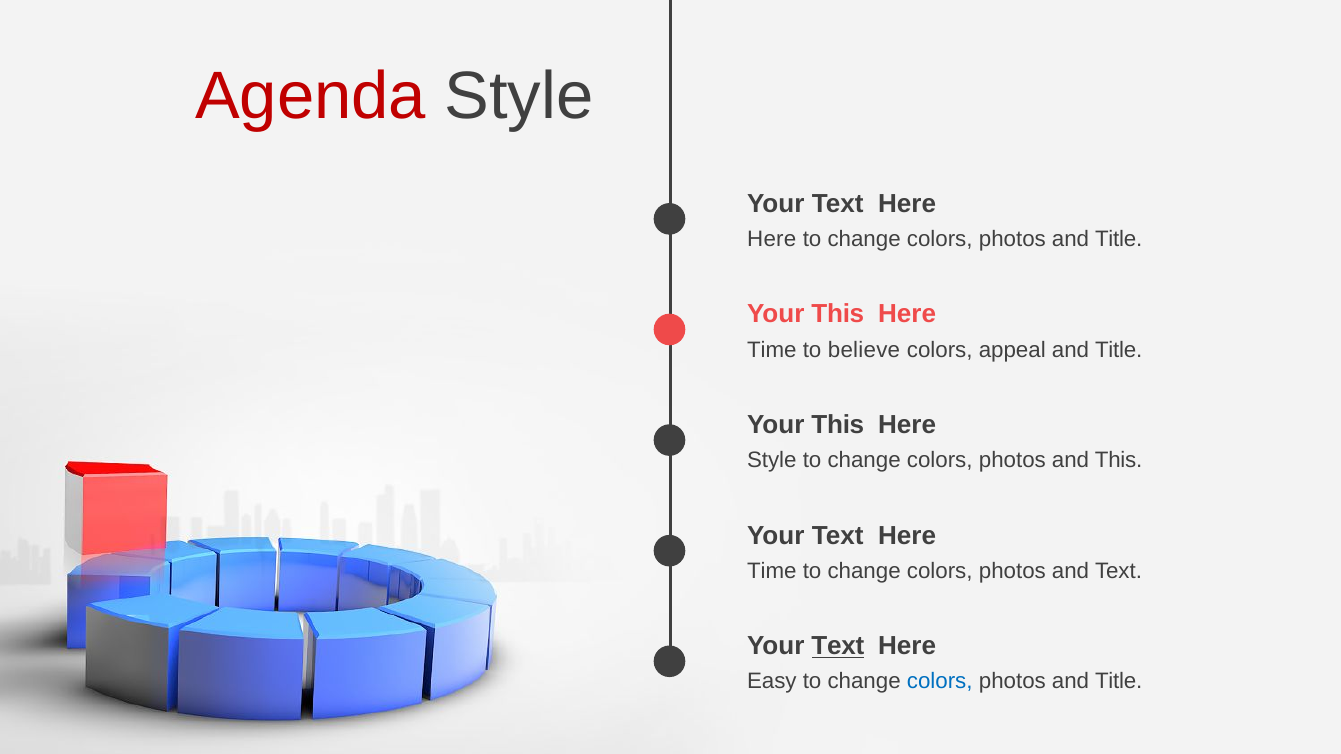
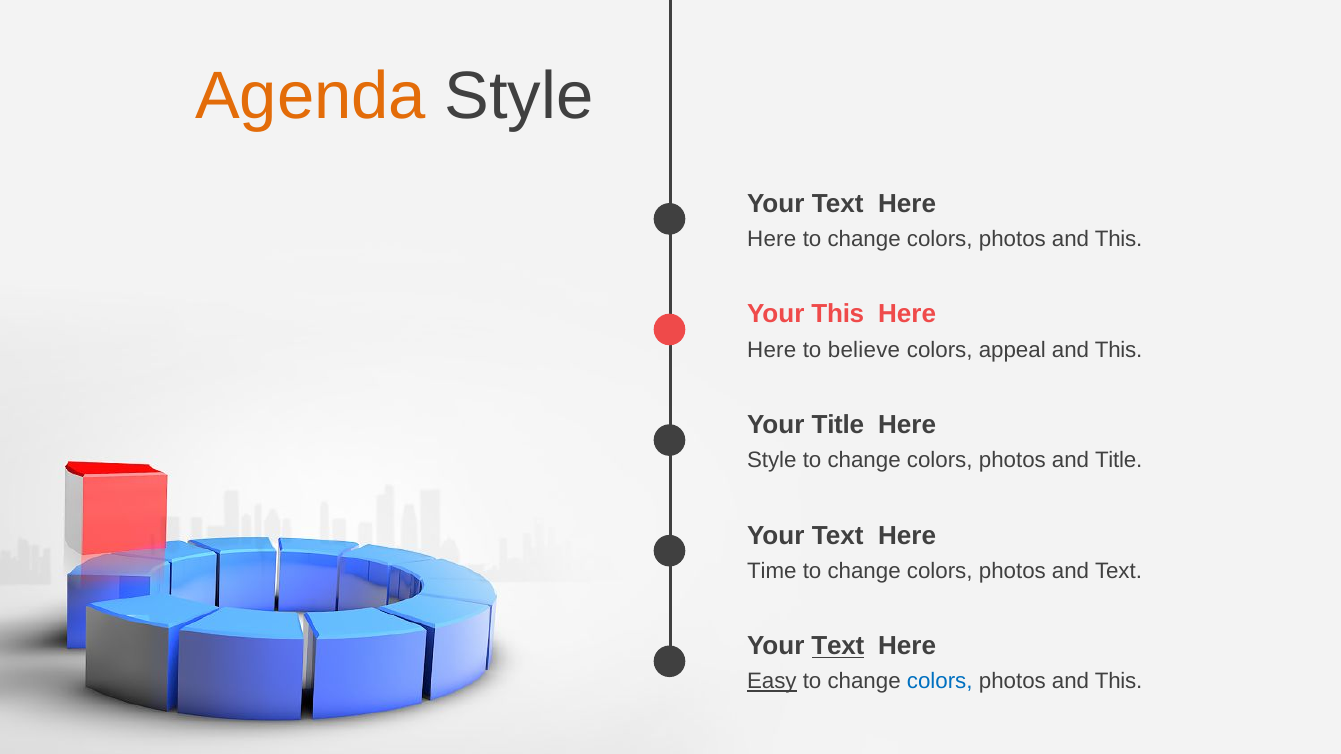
Agenda colour: red -> orange (311, 97)
Title: Title -> This (1119, 239)
Time: Time -> Here (772, 350)
Title: Title -> This (1119, 350)
This: This -> Title (838, 425)
and This: This -> Title (1119, 461)
Easy underline: none -> present (772, 682)
Title: Title -> This (1119, 682)
